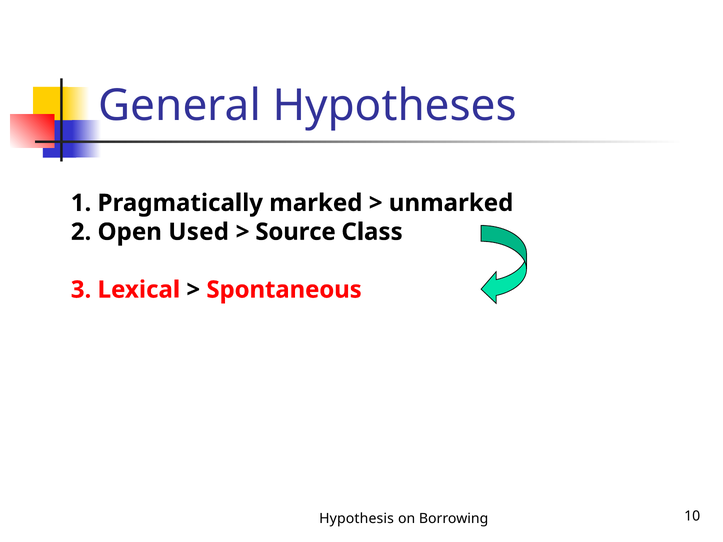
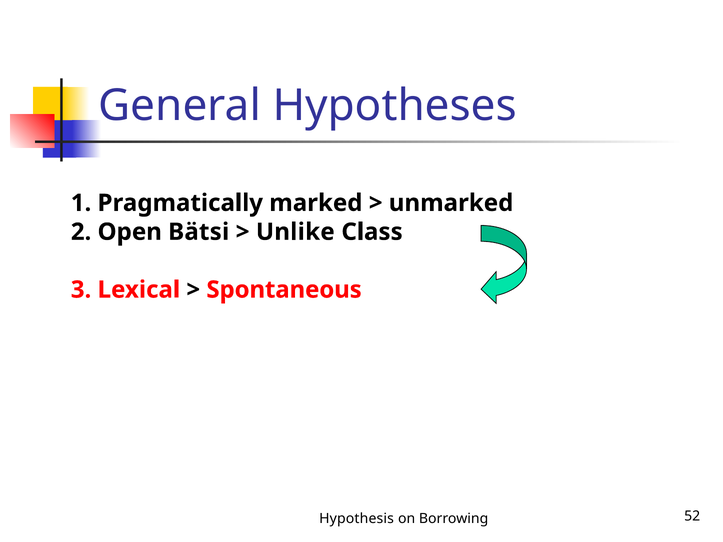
Used: Used -> Bätsi (199, 232)
Source: Source -> Unlike (295, 232)
10: 10 -> 52 (692, 516)
